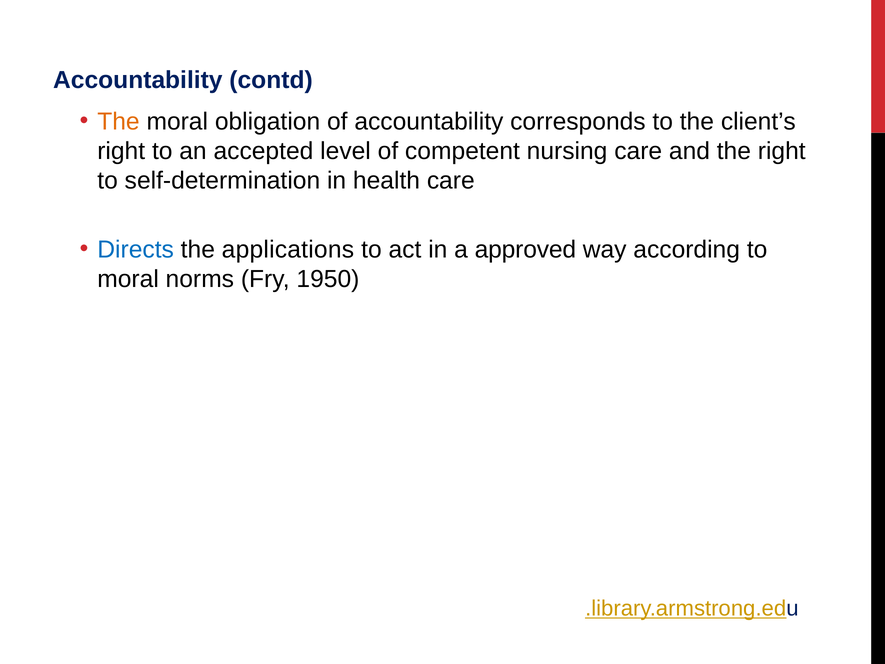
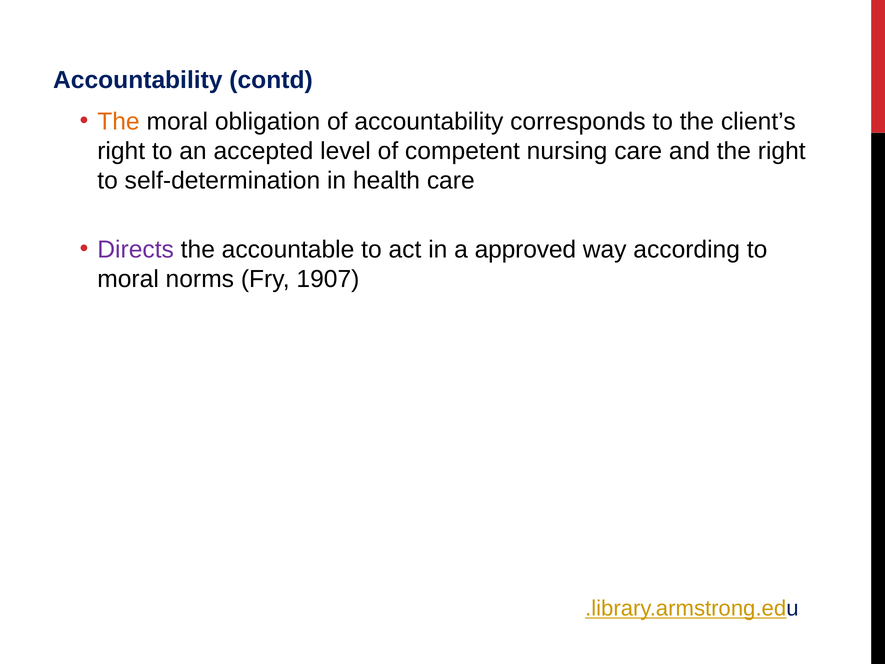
Directs colour: blue -> purple (136, 250)
applications: applications -> accountable (288, 250)
1950: 1950 -> 1907 (328, 279)
